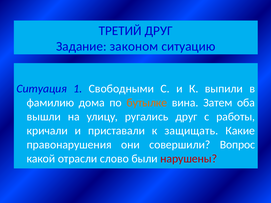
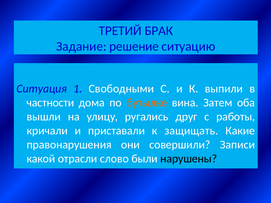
ТРЕТИЙ ДРУГ: ДРУГ -> БРАК (159, 31)
законом: законом -> решение (134, 47)
фамилию: фамилию -> частности (50, 103)
Вопрос: Вопрос -> Записи (237, 145)
нарушены colour: red -> black (189, 159)
